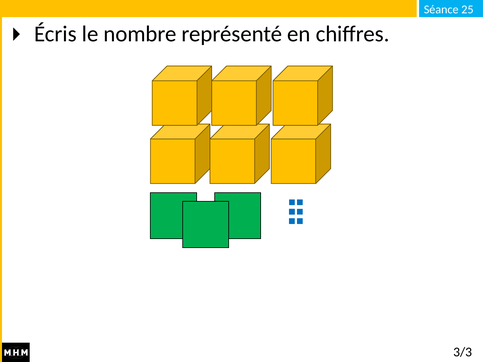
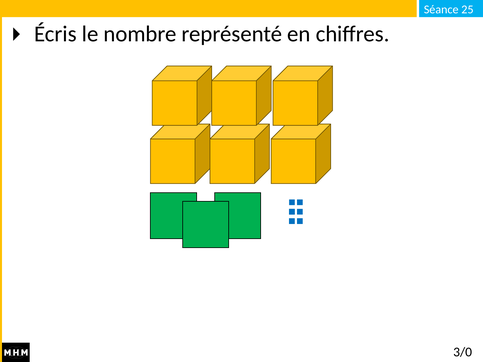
3/3: 3/3 -> 3/0 (463, 352)
